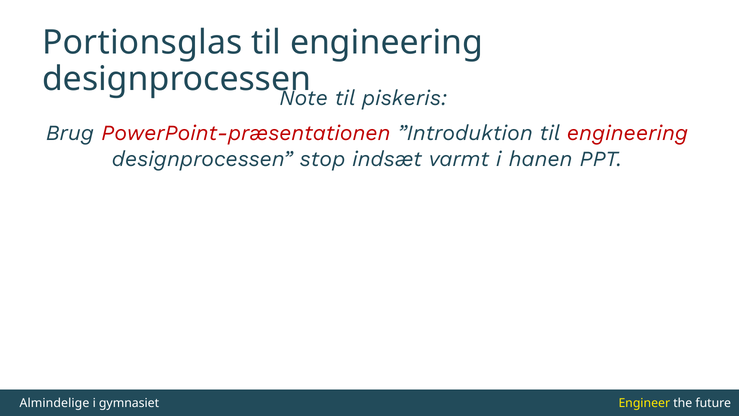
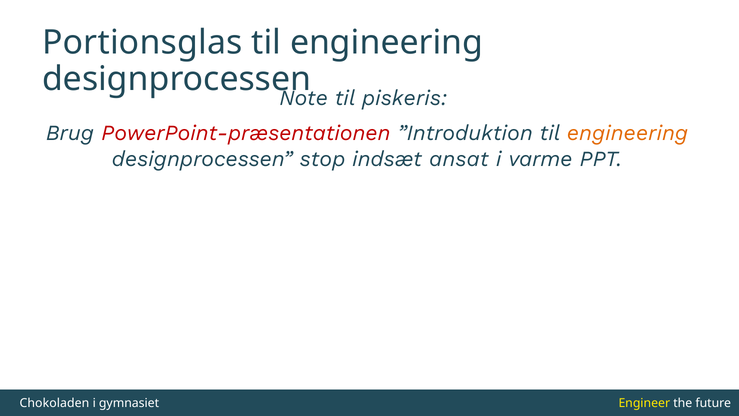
engineering colour: red -> orange (627, 133)
varmt: varmt -> ansat (459, 159)
hanen: hanen -> varme (541, 159)
Almindelige: Almindelige -> Chokoladen (54, 403)
